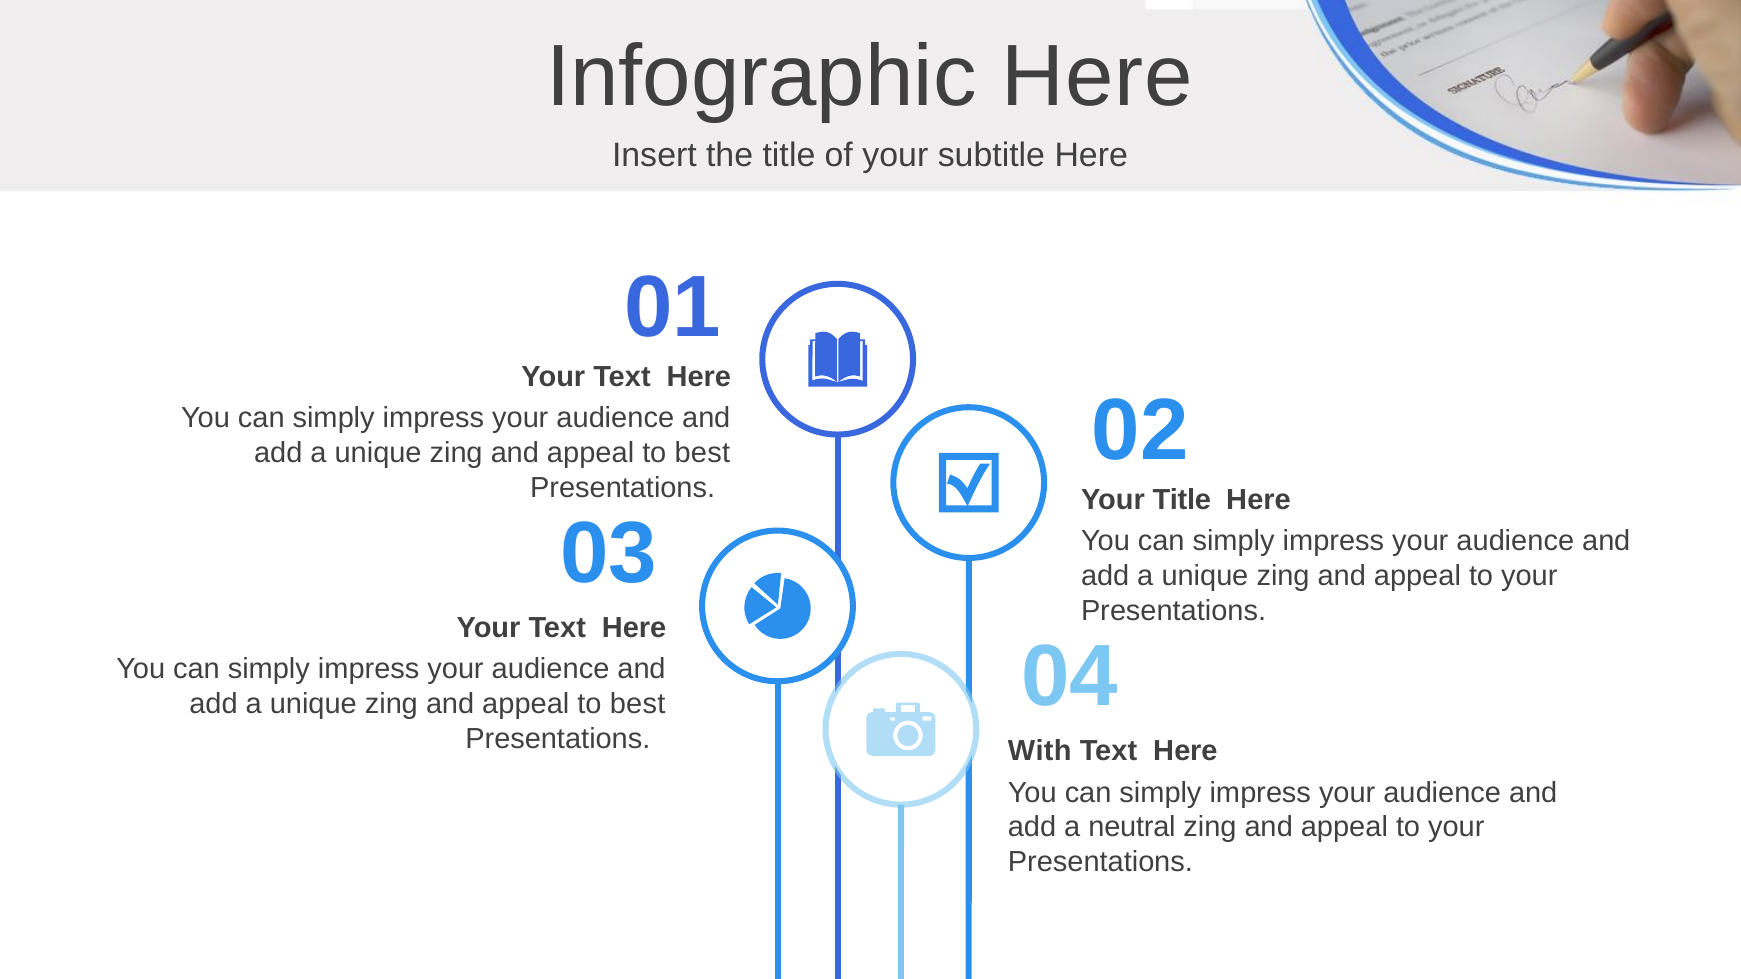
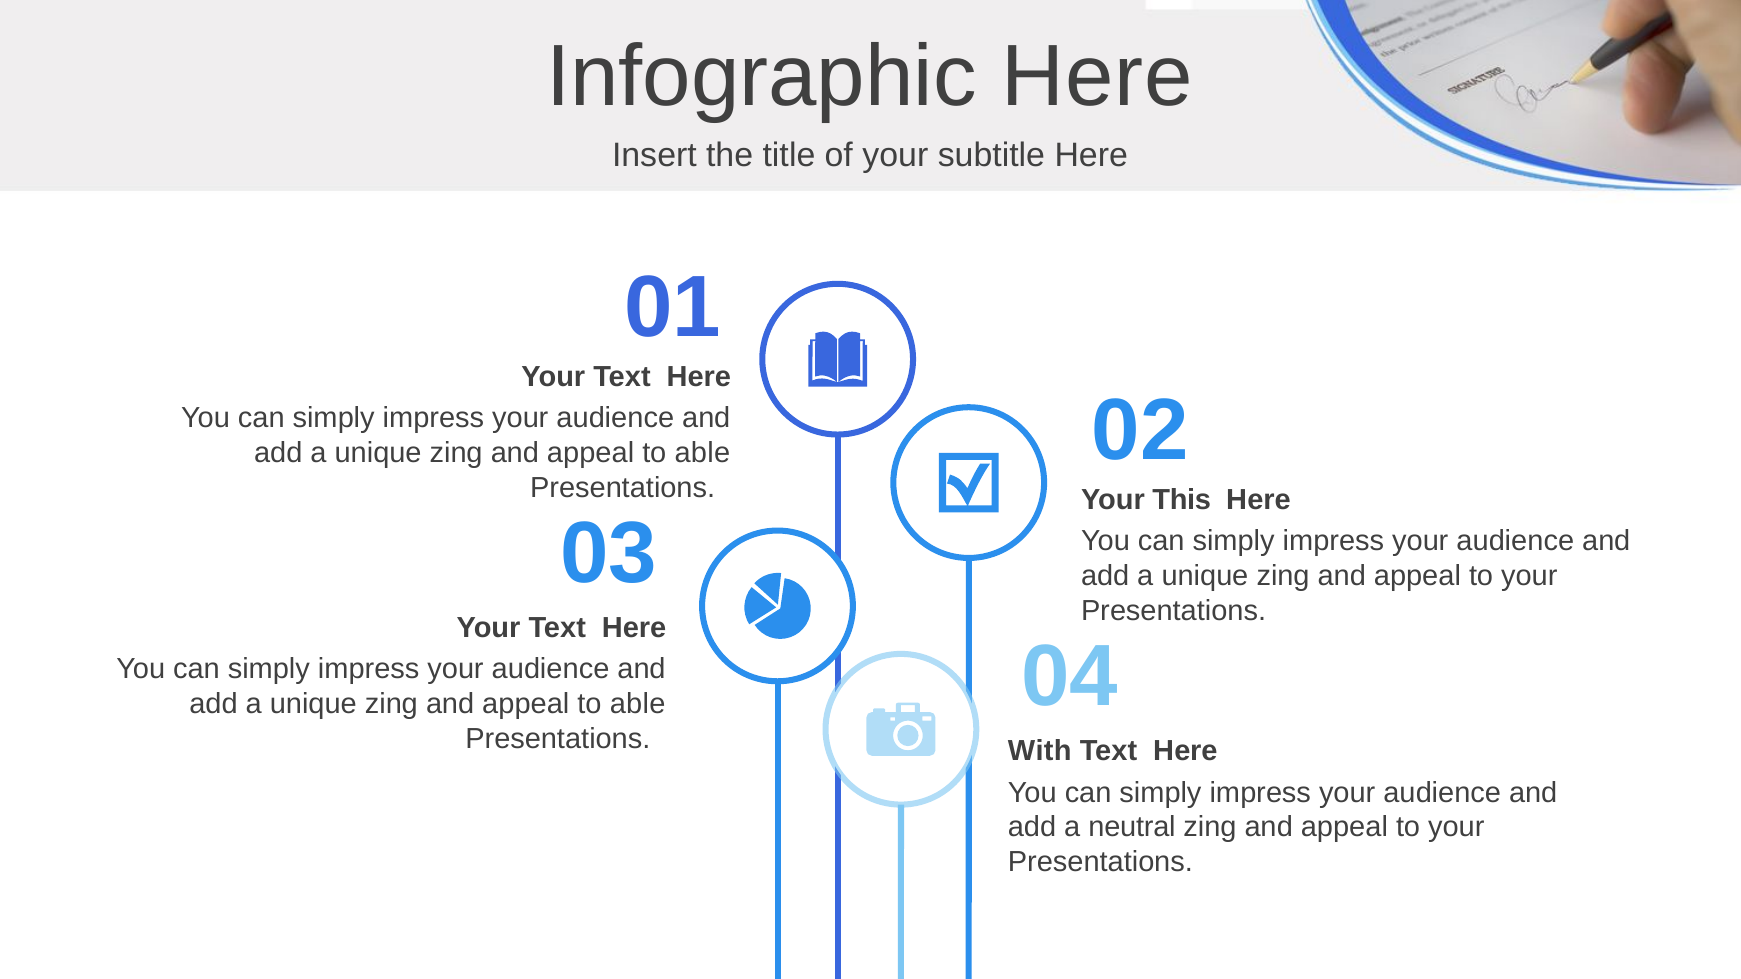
best: best -> able (702, 453)
Your Title: Title -> This (1182, 500)
best: best -> able (638, 704)
